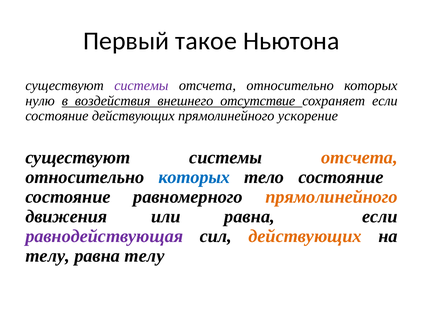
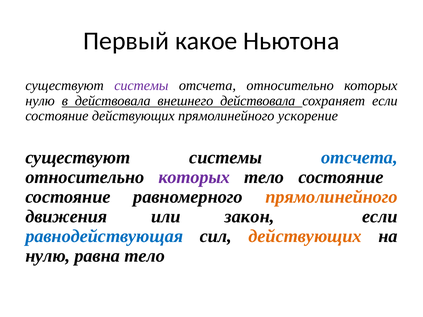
такое: такое -> какое (206, 41)
в воздействия: воздействия -> действовала (113, 101)
внешнего отсутствие: отсутствие -> действовала (258, 101)
отсчета colour: orange -> blue (359, 158)
которых colour: blue -> purple (194, 177)
или равна: равна -> закон (249, 217)
равнодействующая colour: purple -> blue (104, 236)
телу: телу -> нулю (48, 256)
равна телу: телу -> тело (145, 256)
